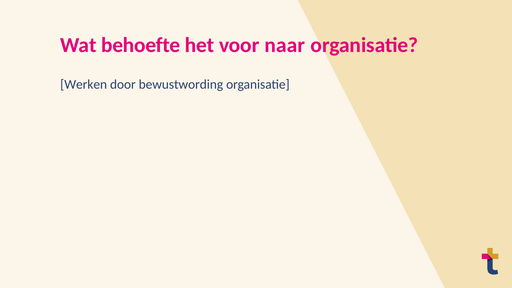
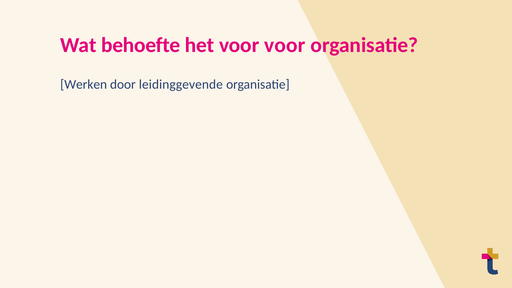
voor naar: naar -> voor (285, 45)
bewustwording: bewustwording -> leidinggevende (181, 84)
